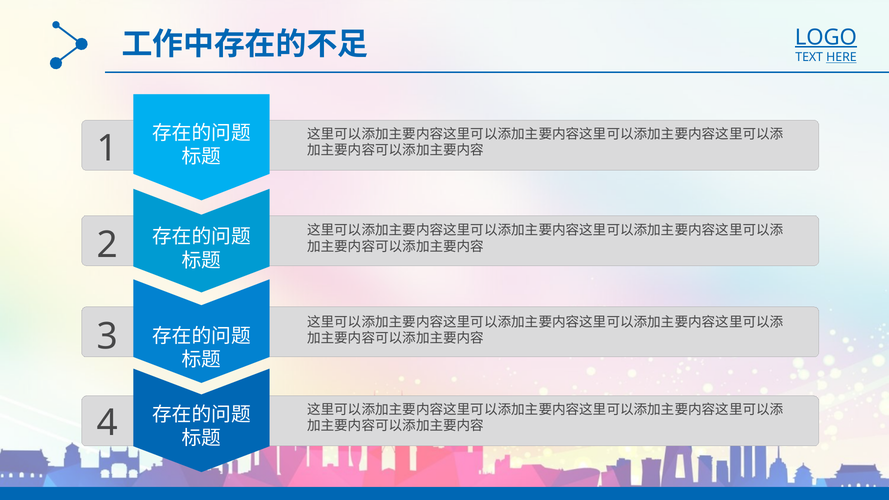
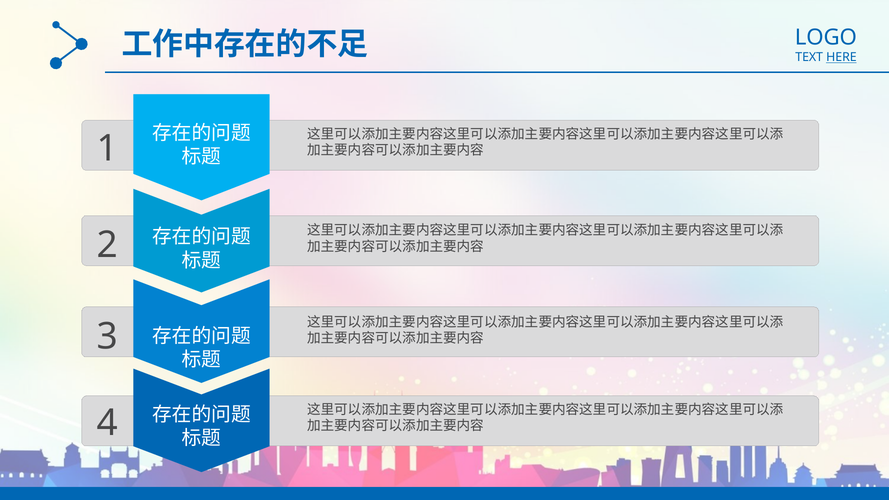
LOGO underline: present -> none (826, 37)
